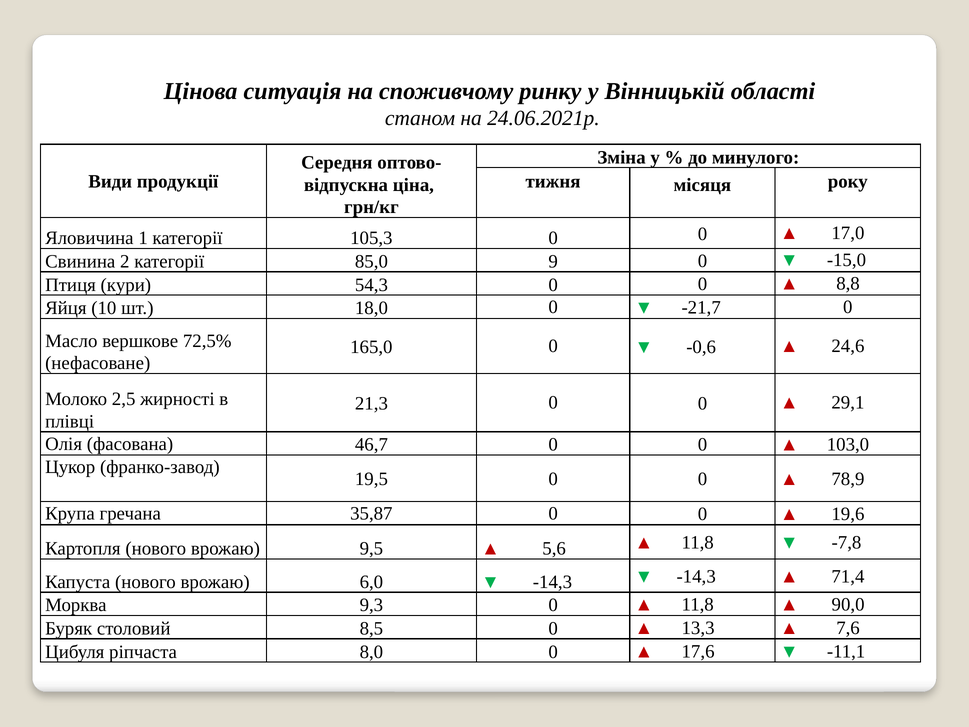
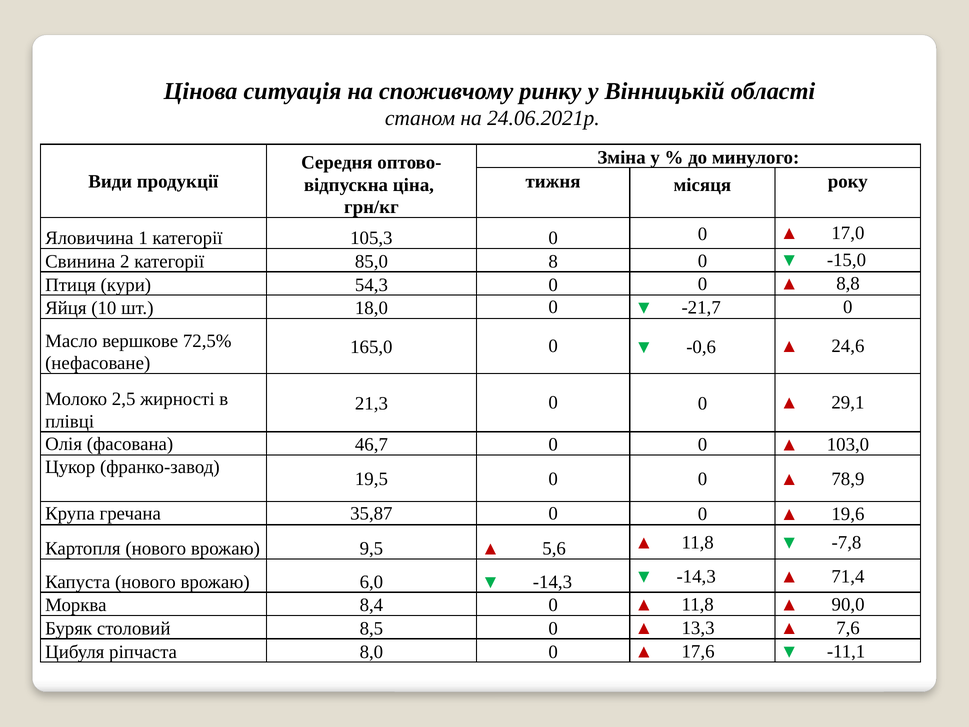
9: 9 -> 8 (553, 261)
9,3: 9,3 -> 8,4 (371, 605)
